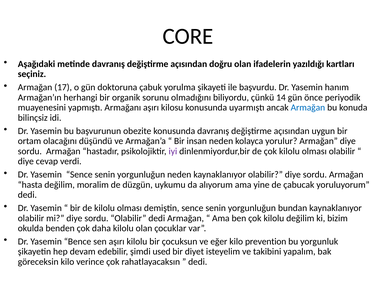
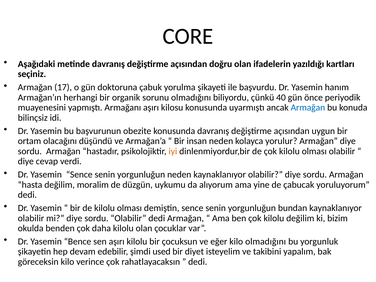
14: 14 -> 40 (281, 97)
iyi colour: purple -> orange (173, 151)
kilo prevention: prevention -> olmadığını (266, 241)
